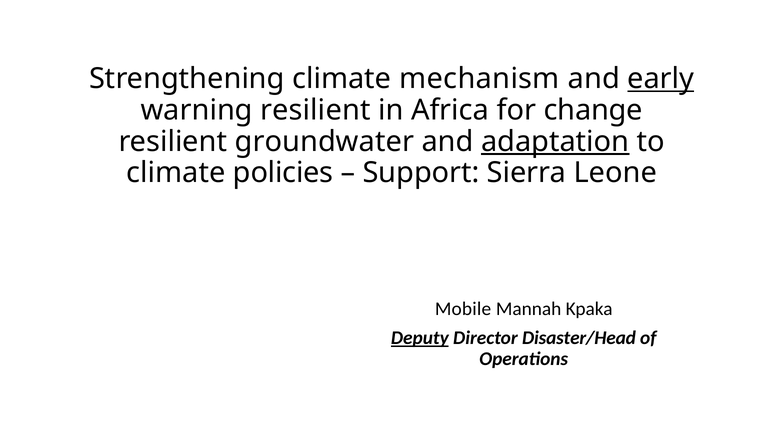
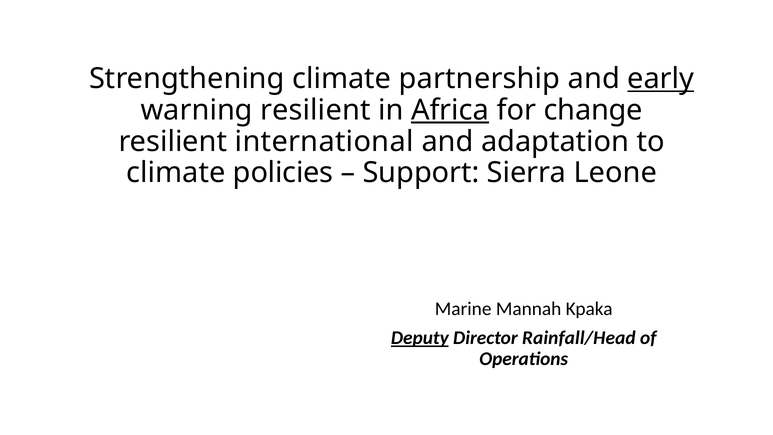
mechanism: mechanism -> partnership (480, 79)
Africa underline: none -> present (450, 110)
groundwater: groundwater -> international (324, 141)
adaptation underline: present -> none (555, 141)
Mobile: Mobile -> Marine (463, 309)
Disaster/Head: Disaster/Head -> Rainfall/Head (579, 338)
